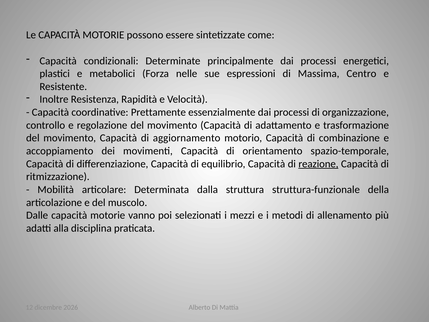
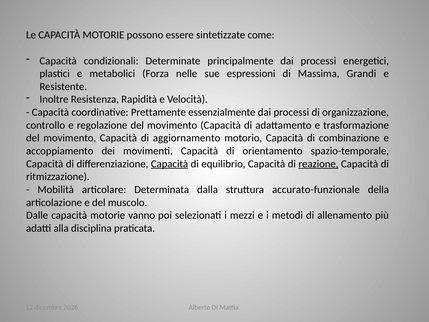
Centro: Centro -> Grandi (361, 74)
Capacità underline: none -> present (170, 164)
struttura-funzionale: struttura-funzionale -> accurato-funzionale (316, 189)
